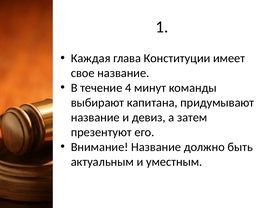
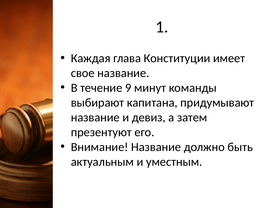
4: 4 -> 9 (128, 88)
